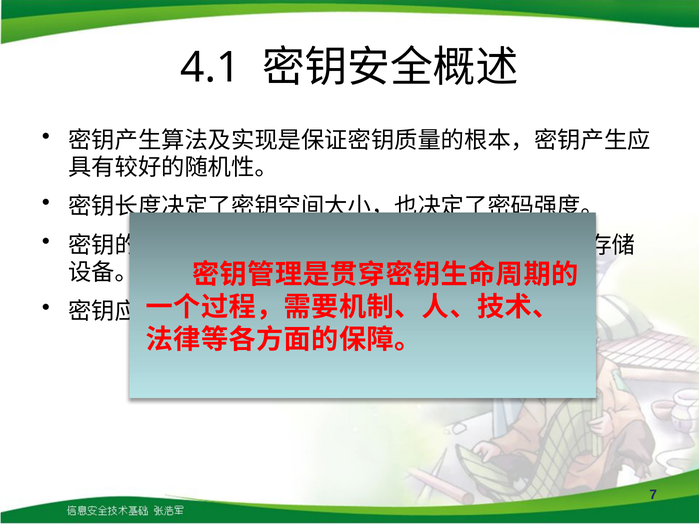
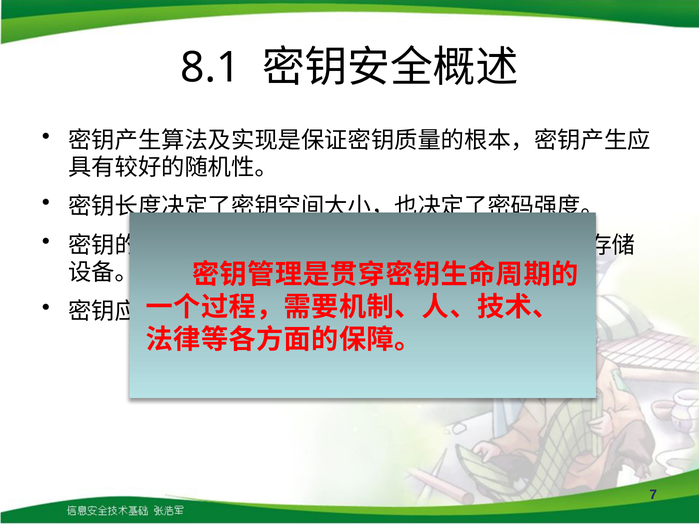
4.1: 4.1 -> 8.1 (211, 68)
